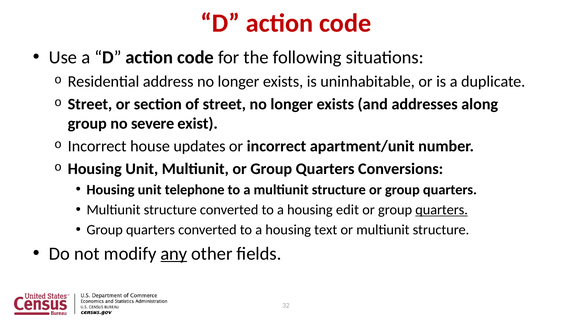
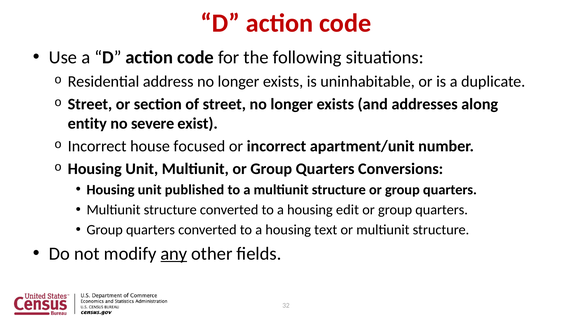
group: group -> entity (87, 123)
updates: updates -> focused (199, 146)
telephone: telephone -> published (195, 190)
quarters underline: present -> none (442, 210)
